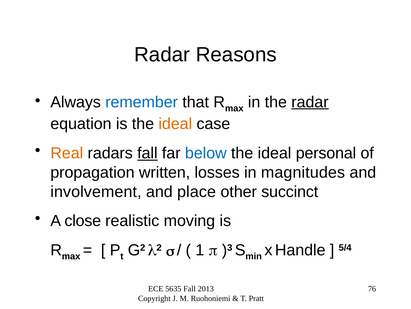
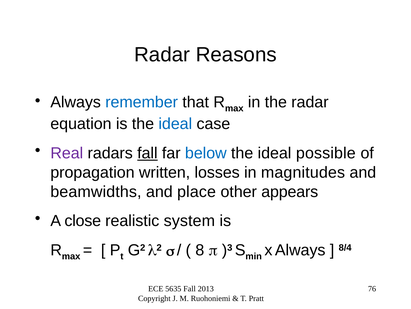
radar underline: present -> none (310, 102)
ideal colour: orange -> blue (175, 124)
Real colour: orange -> purple (67, 153)
personal: personal -> possible (326, 153)
involvement: involvement -> beamwidths (96, 191)
succinct: succinct -> appears (290, 191)
moving: moving -> system (189, 220)
1: 1 -> 8 (200, 250)
x Handle: Handle -> Always (300, 250)
5/4: 5/4 -> 8/4 (345, 247)
